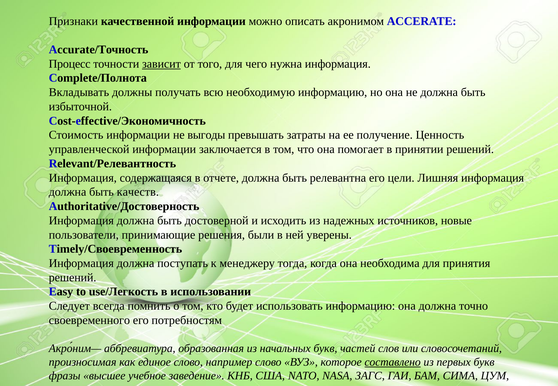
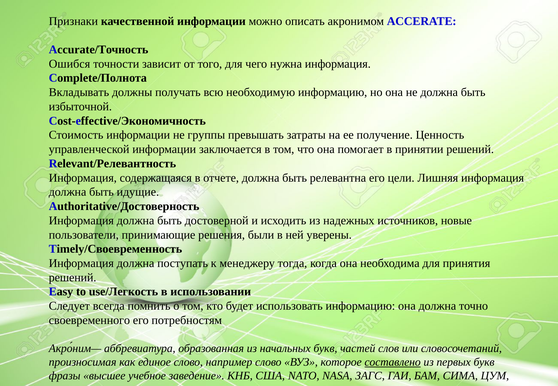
Процесс: Процесс -> Ошибся (70, 64)
зависит underline: present -> none (161, 64)
выгоды: выгоды -> группы (206, 135)
качеств: качеств -> идущие (138, 192)
